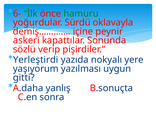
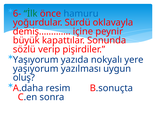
hamuru colour: green -> blue (81, 14)
askeri: askeri -> büyük (26, 40)
Yerleştirdi: Yerleştirdi -> Yaşıyorum (36, 60)
gitti: gitti -> oluş (24, 78)
yanlış: yanlış -> resim (58, 88)
